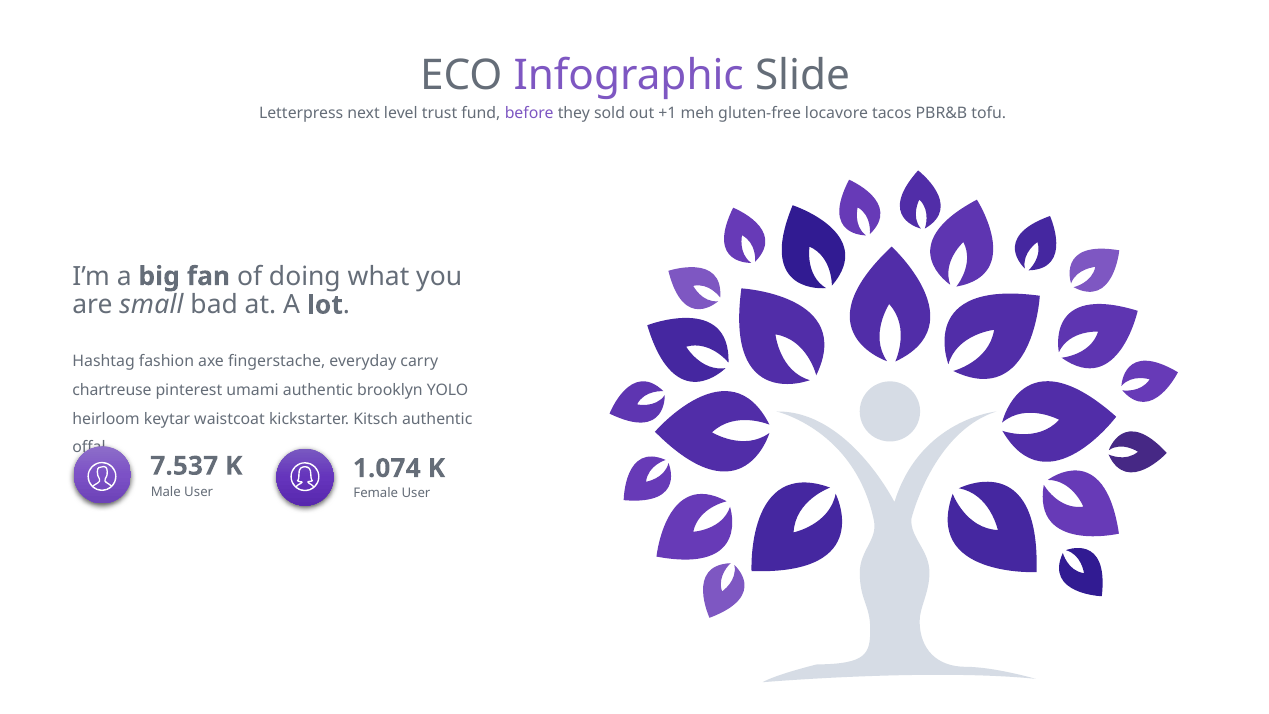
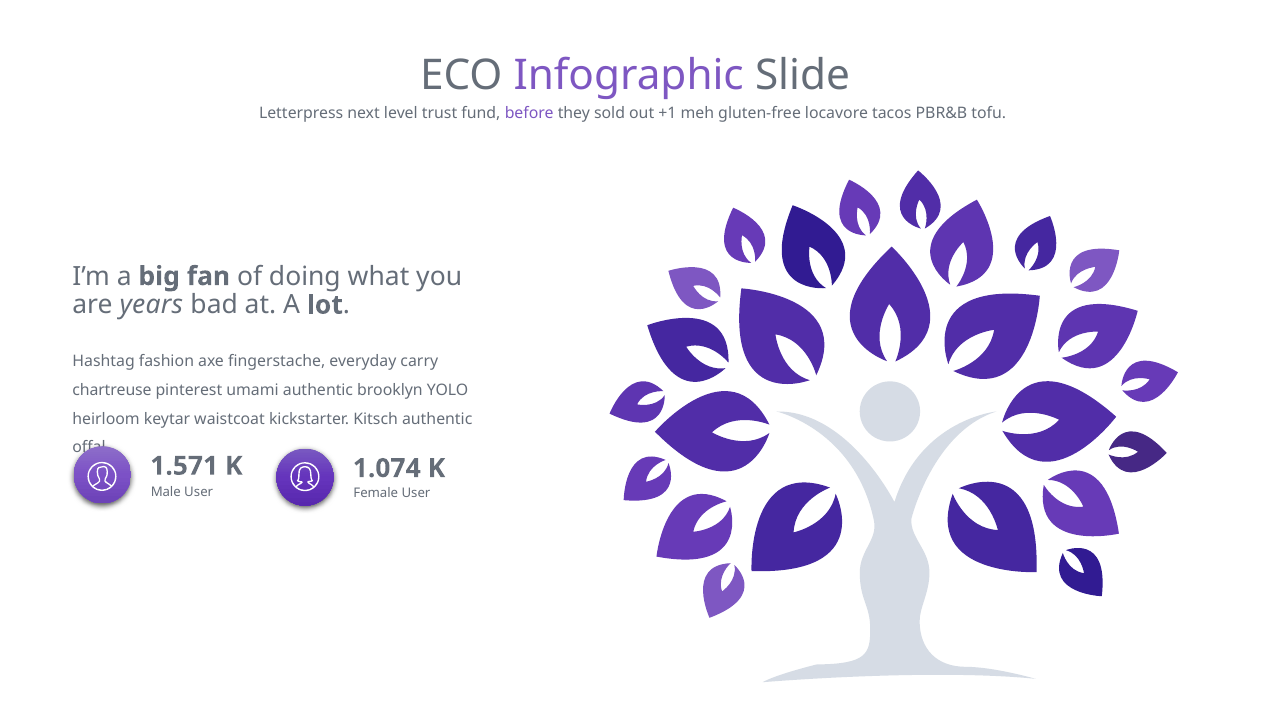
small: small -> years (151, 305)
7.537: 7.537 -> 1.571 (184, 466)
